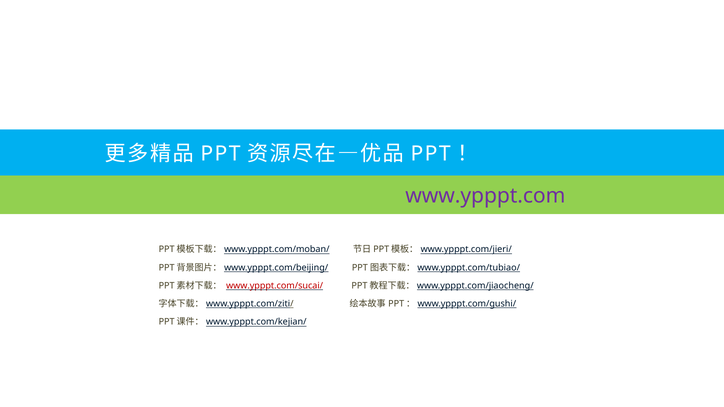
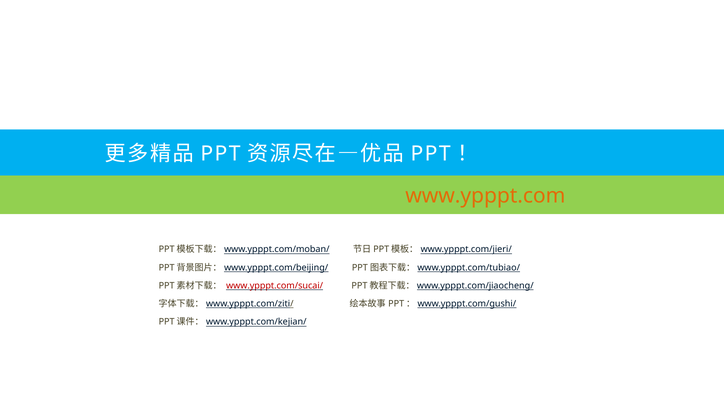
www.ypppt.com colour: purple -> orange (485, 196)
